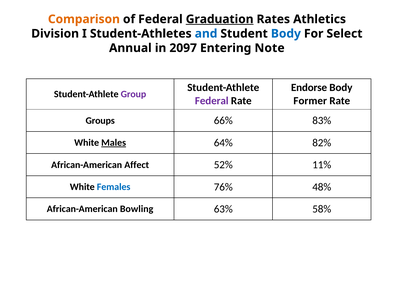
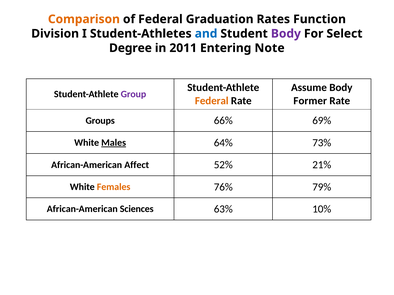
Graduation underline: present -> none (220, 19)
Athletics: Athletics -> Function (320, 19)
Body colour: blue -> purple (286, 34)
Annual: Annual -> Degree (130, 48)
2097: 2097 -> 2011 (183, 48)
Endorse: Endorse -> Assume (309, 88)
Federal colour: purple -> orange (212, 101)
83%: 83% -> 69% (322, 121)
82%: 82% -> 73% (322, 143)
11%: 11% -> 21% (322, 165)
Females colour: blue -> orange (114, 187)
48%: 48% -> 79% (322, 187)
Bowling: Bowling -> Sciences (137, 209)
58%: 58% -> 10% (322, 209)
